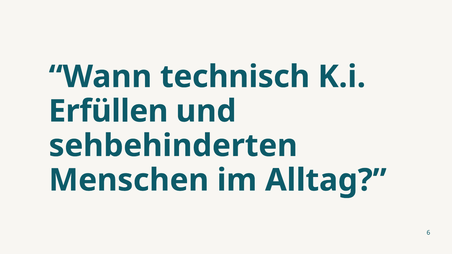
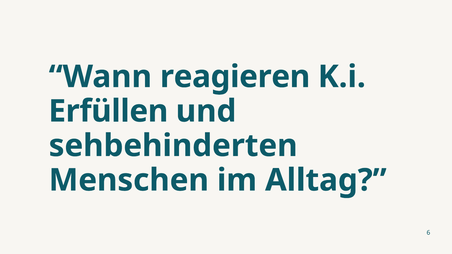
technisch: technisch -> reagieren (235, 77)
